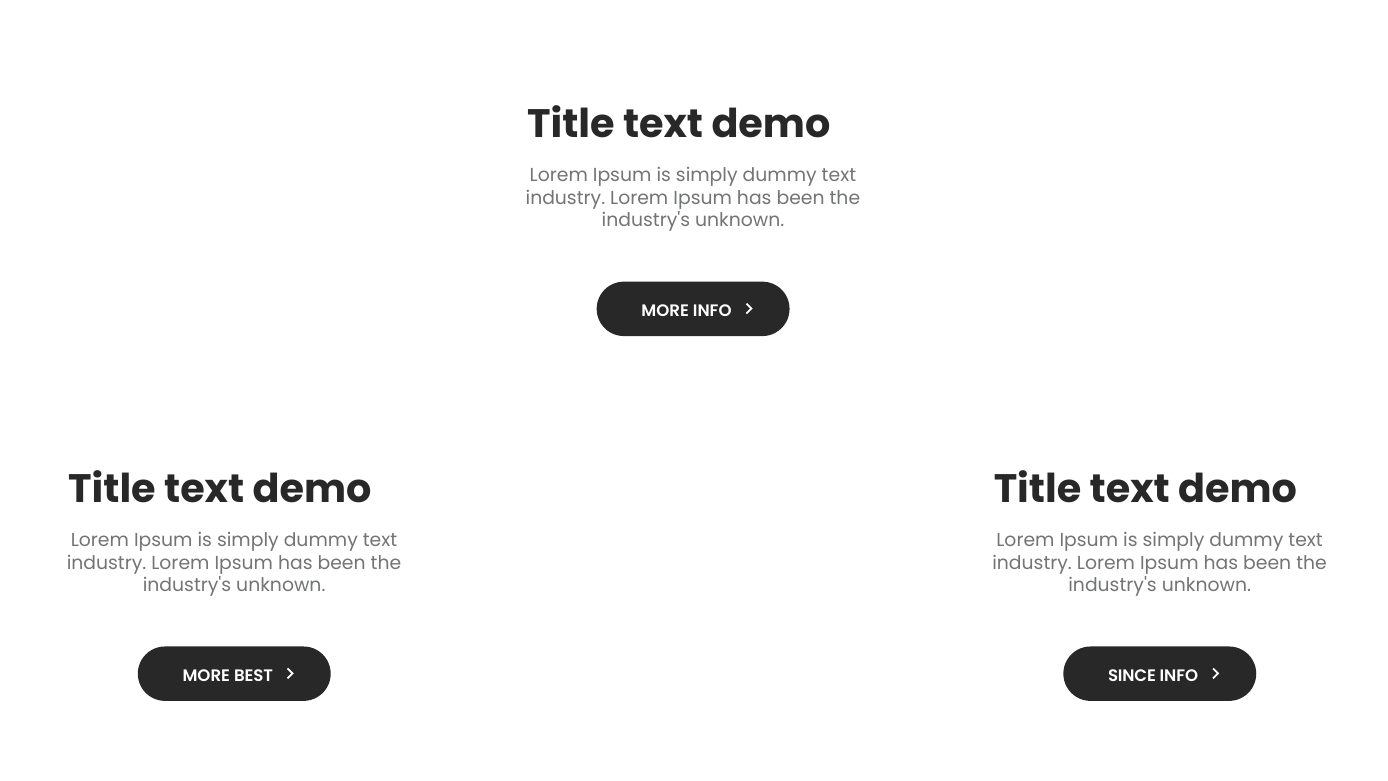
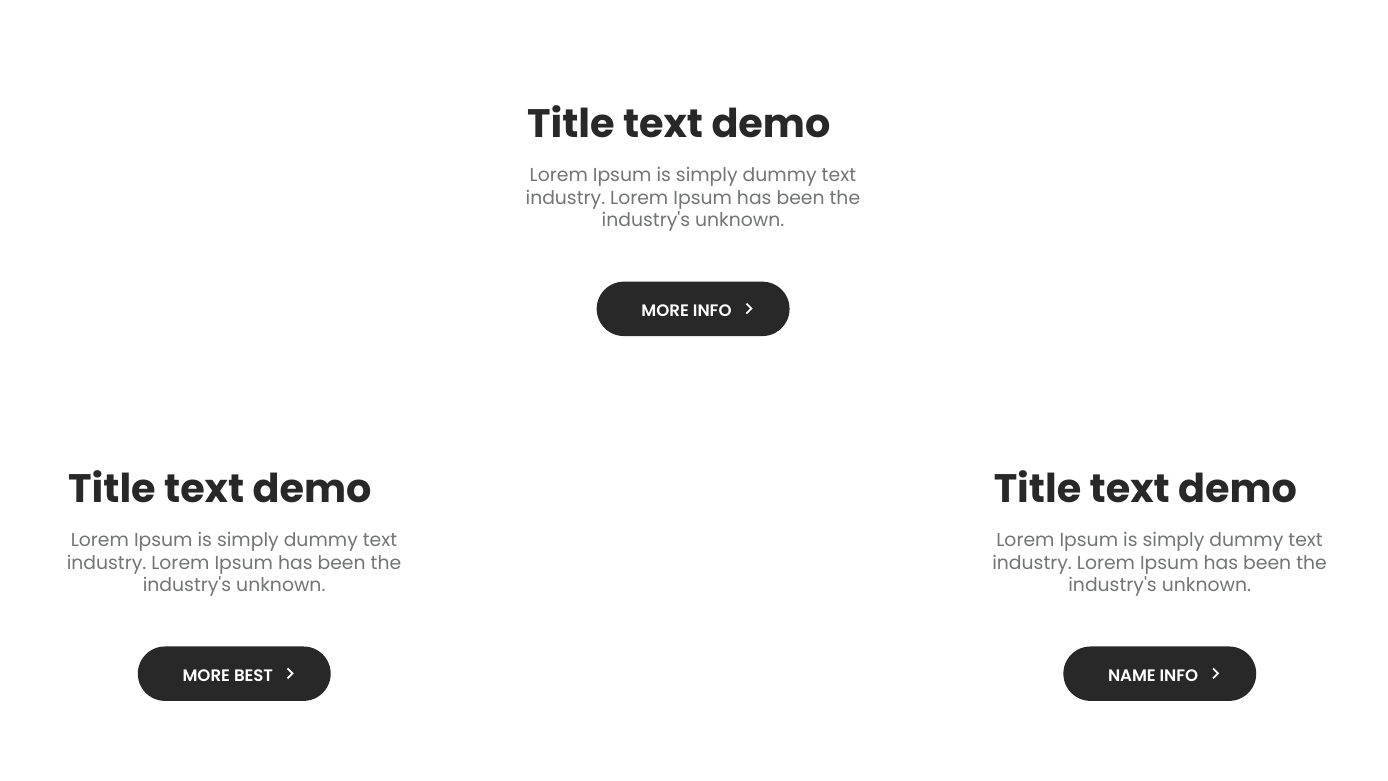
SINCE: SINCE -> NAME (1132, 676)
